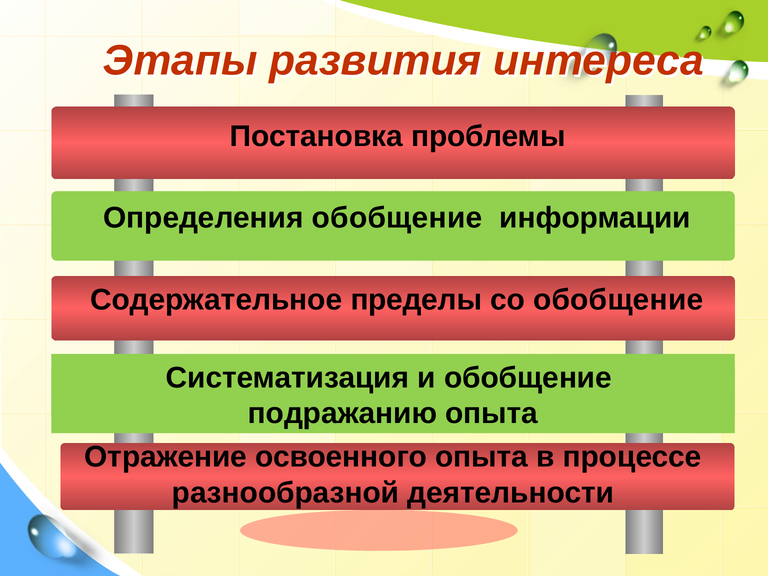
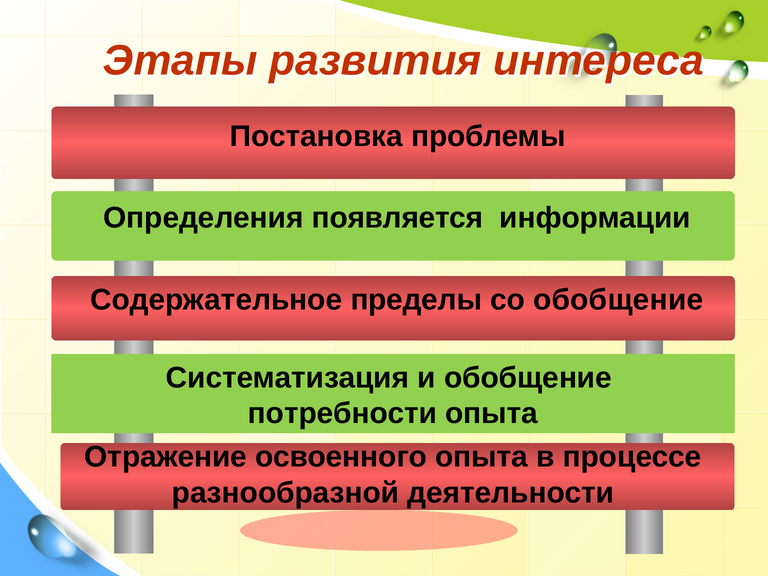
Определения обобщение: обобщение -> появляется (397, 218)
подражанию: подражанию -> потребности (343, 414)
